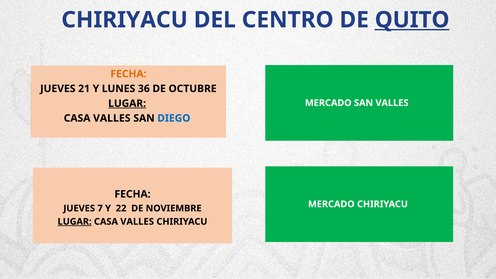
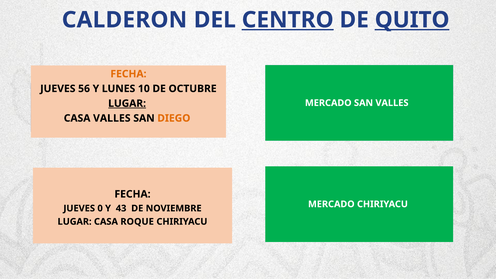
CHIRIYACU: CHIRIYACU -> CALDERON (124, 20)
CENTRO underline: none -> present (288, 20)
21: 21 -> 56 (84, 89)
36: 36 -> 10 (144, 89)
DIEGO colour: blue -> orange (174, 118)
7: 7 -> 0 (100, 208)
22: 22 -> 43 (121, 208)
LUGAR underline: present -> none (75, 222)
VALLES: VALLES -> ROQUE (137, 222)
